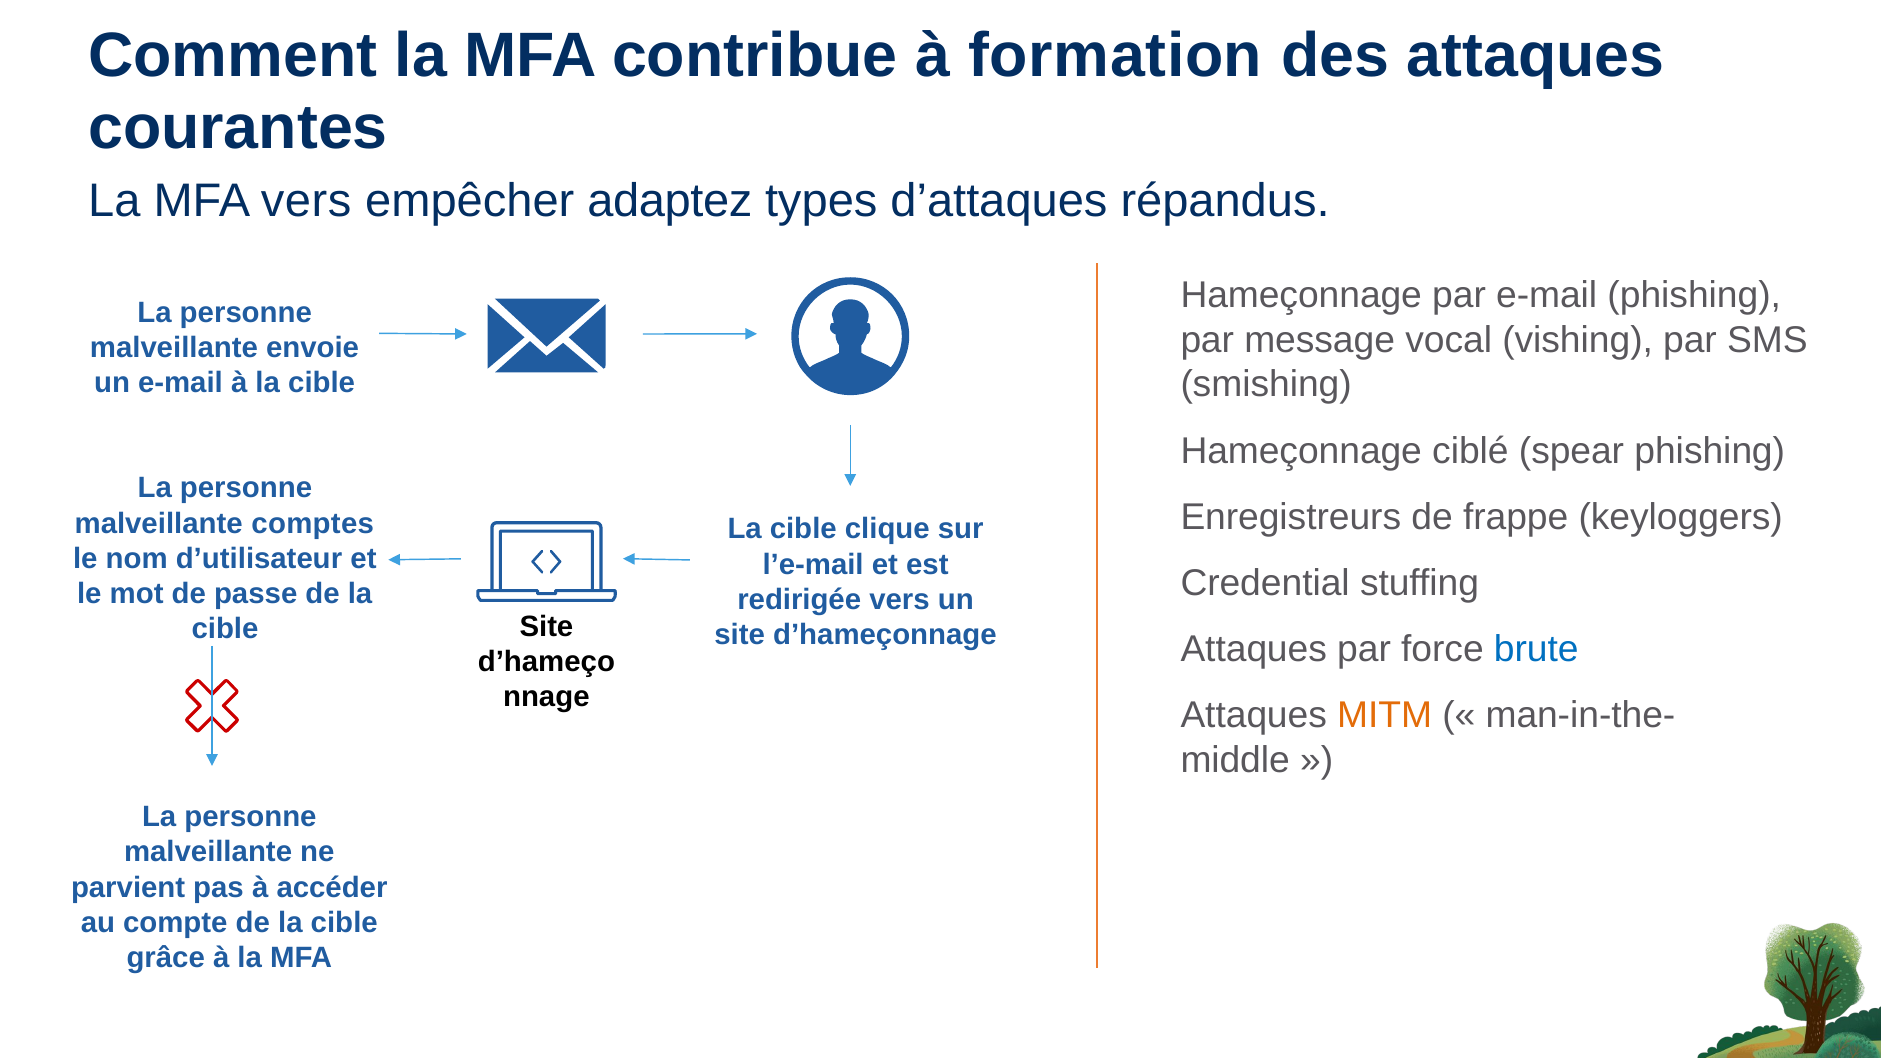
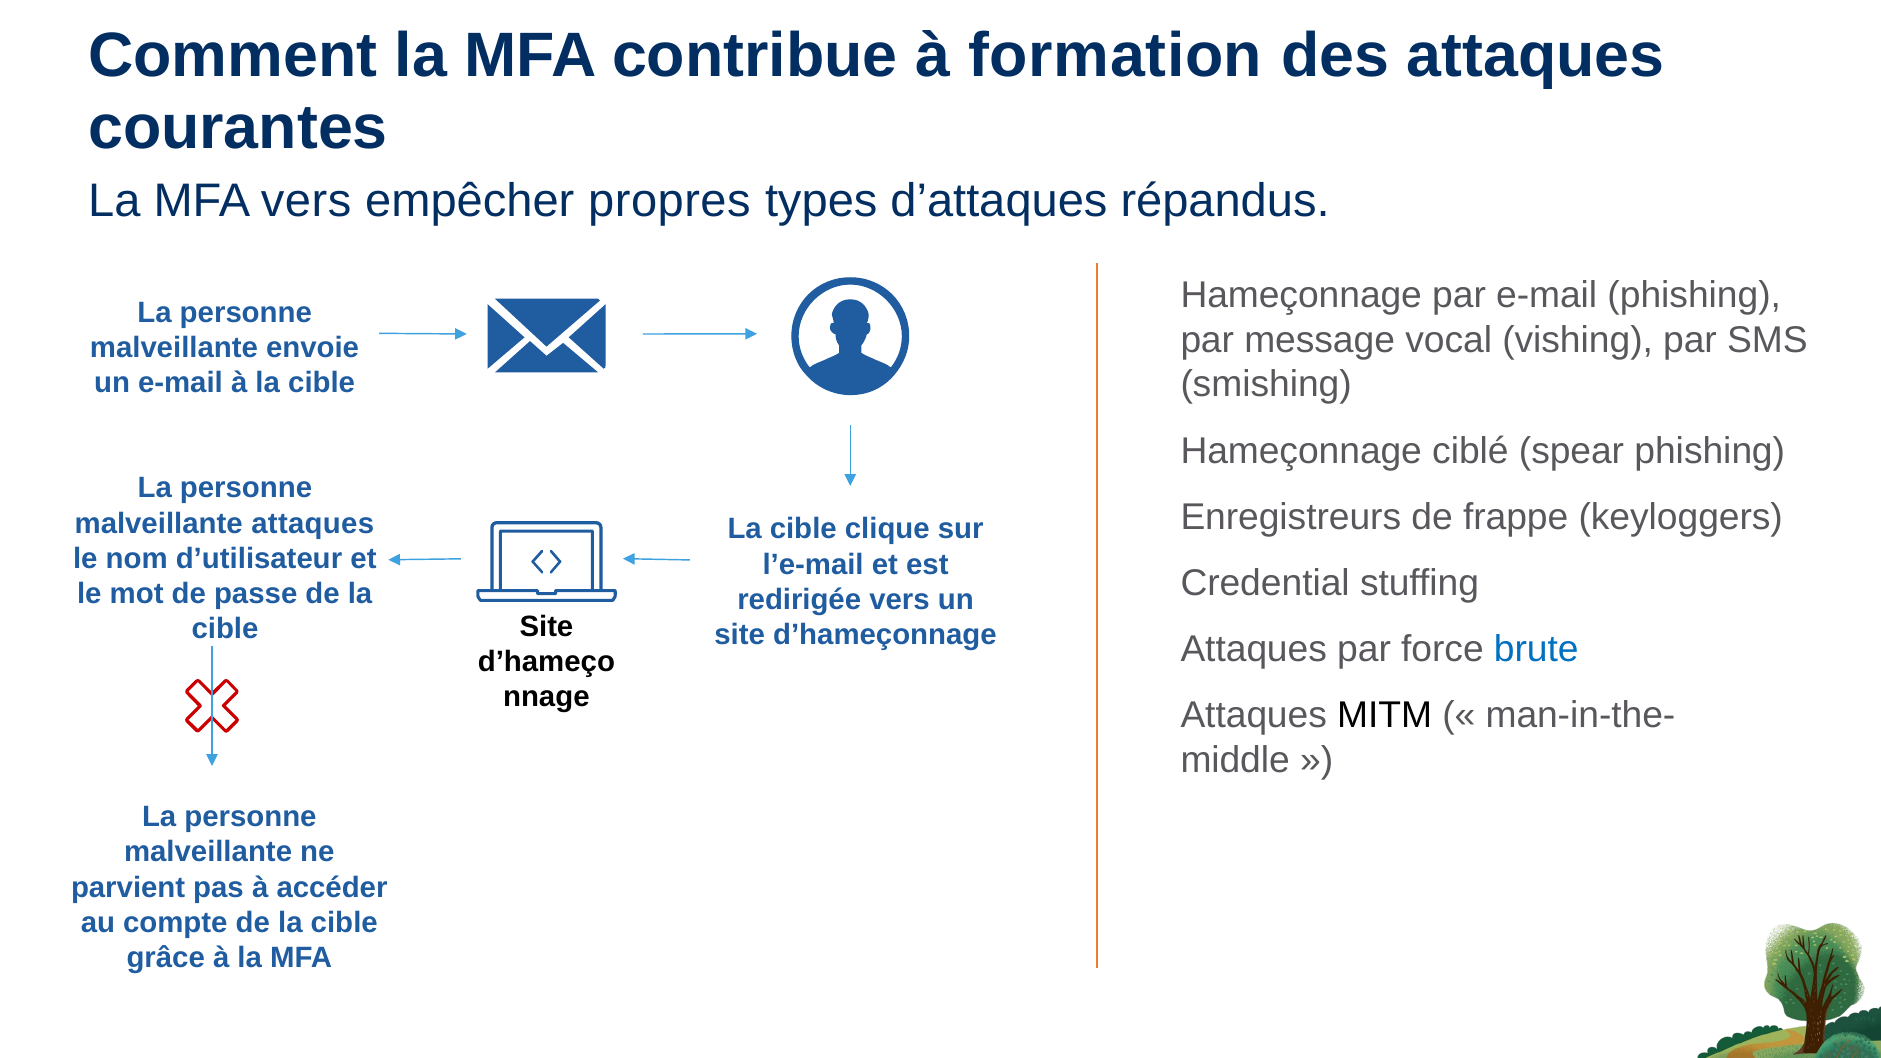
adaptez: adaptez -> propres (669, 201)
malveillante comptes: comptes -> attaques (313, 524)
MITM colour: orange -> black (1385, 716)
